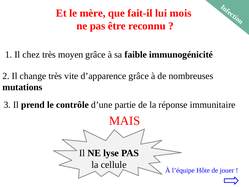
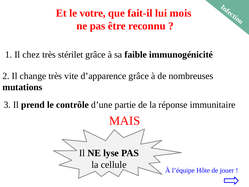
mère: mère -> votre (93, 13)
moyen: moyen -> stérilet (71, 54)
